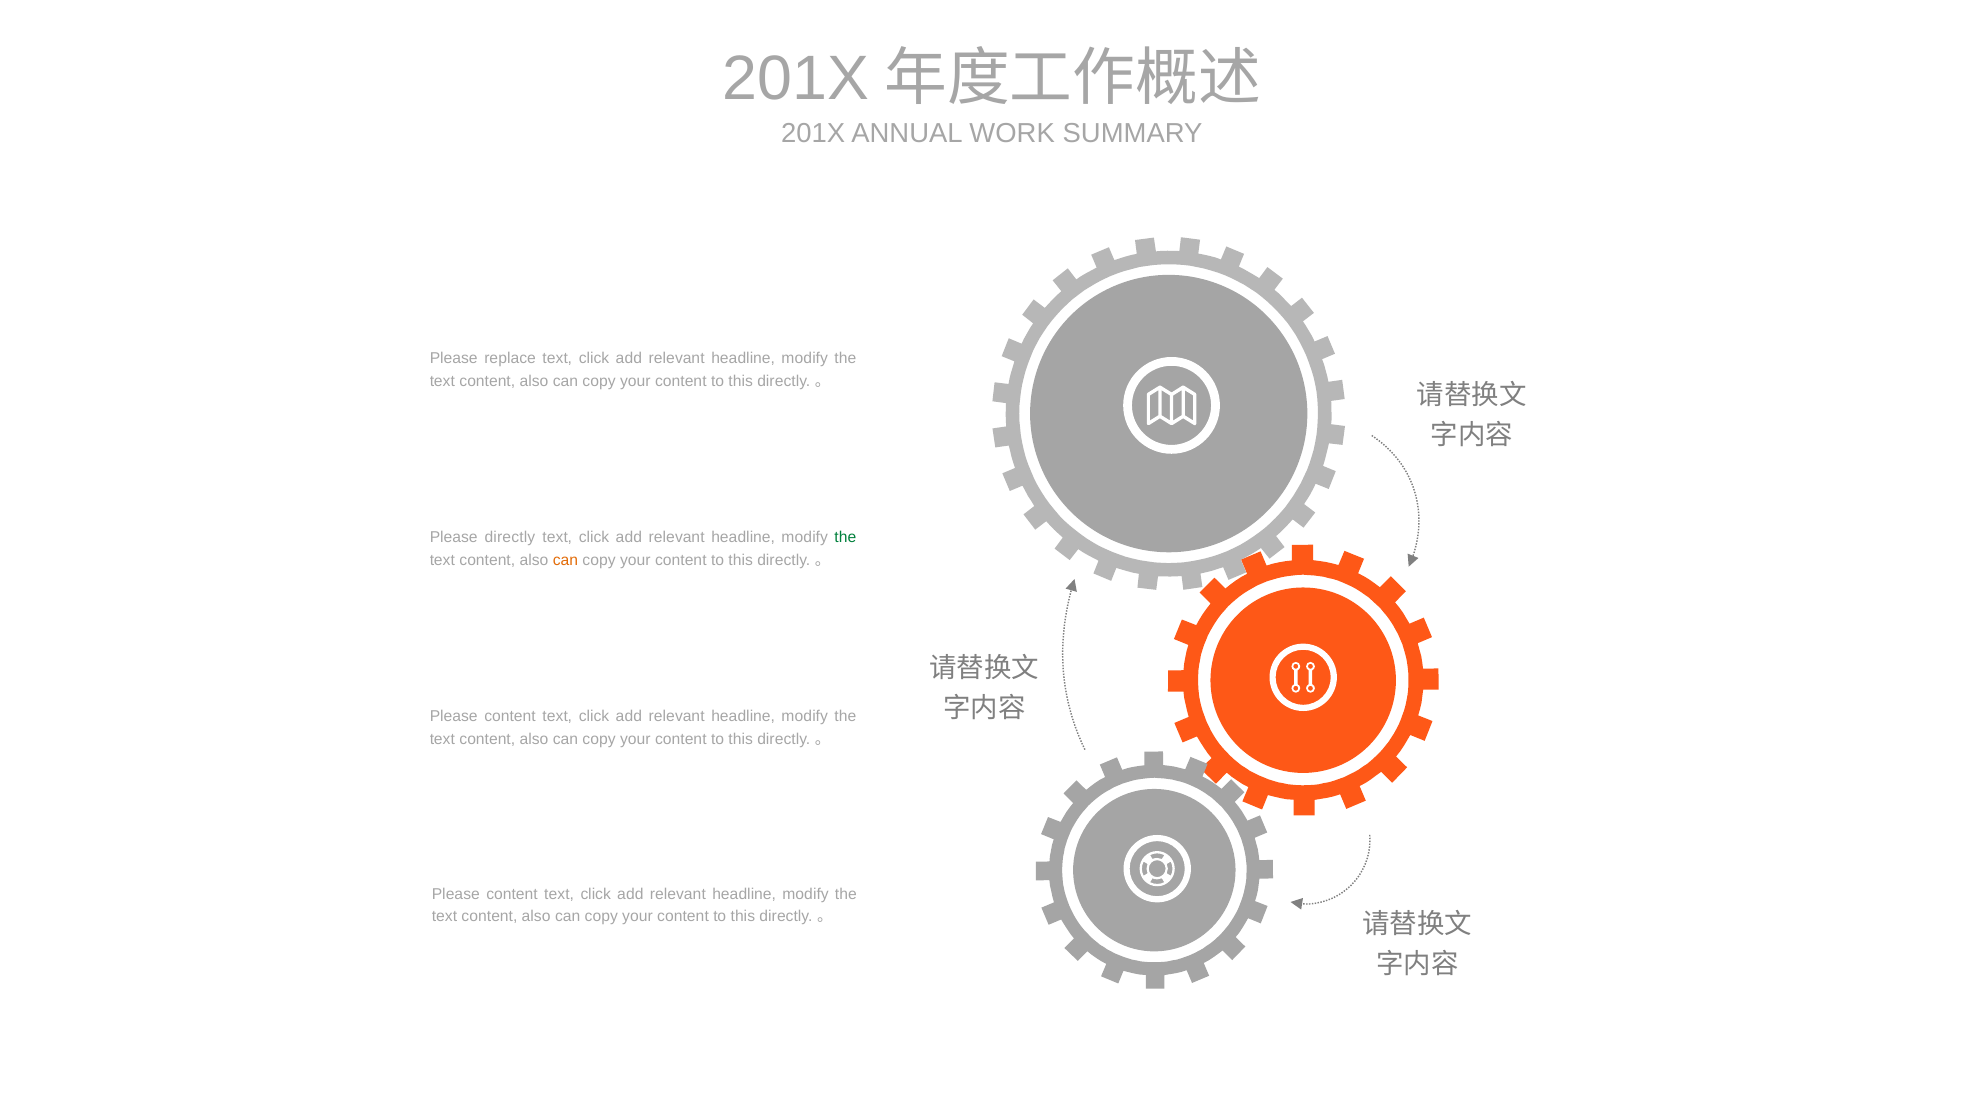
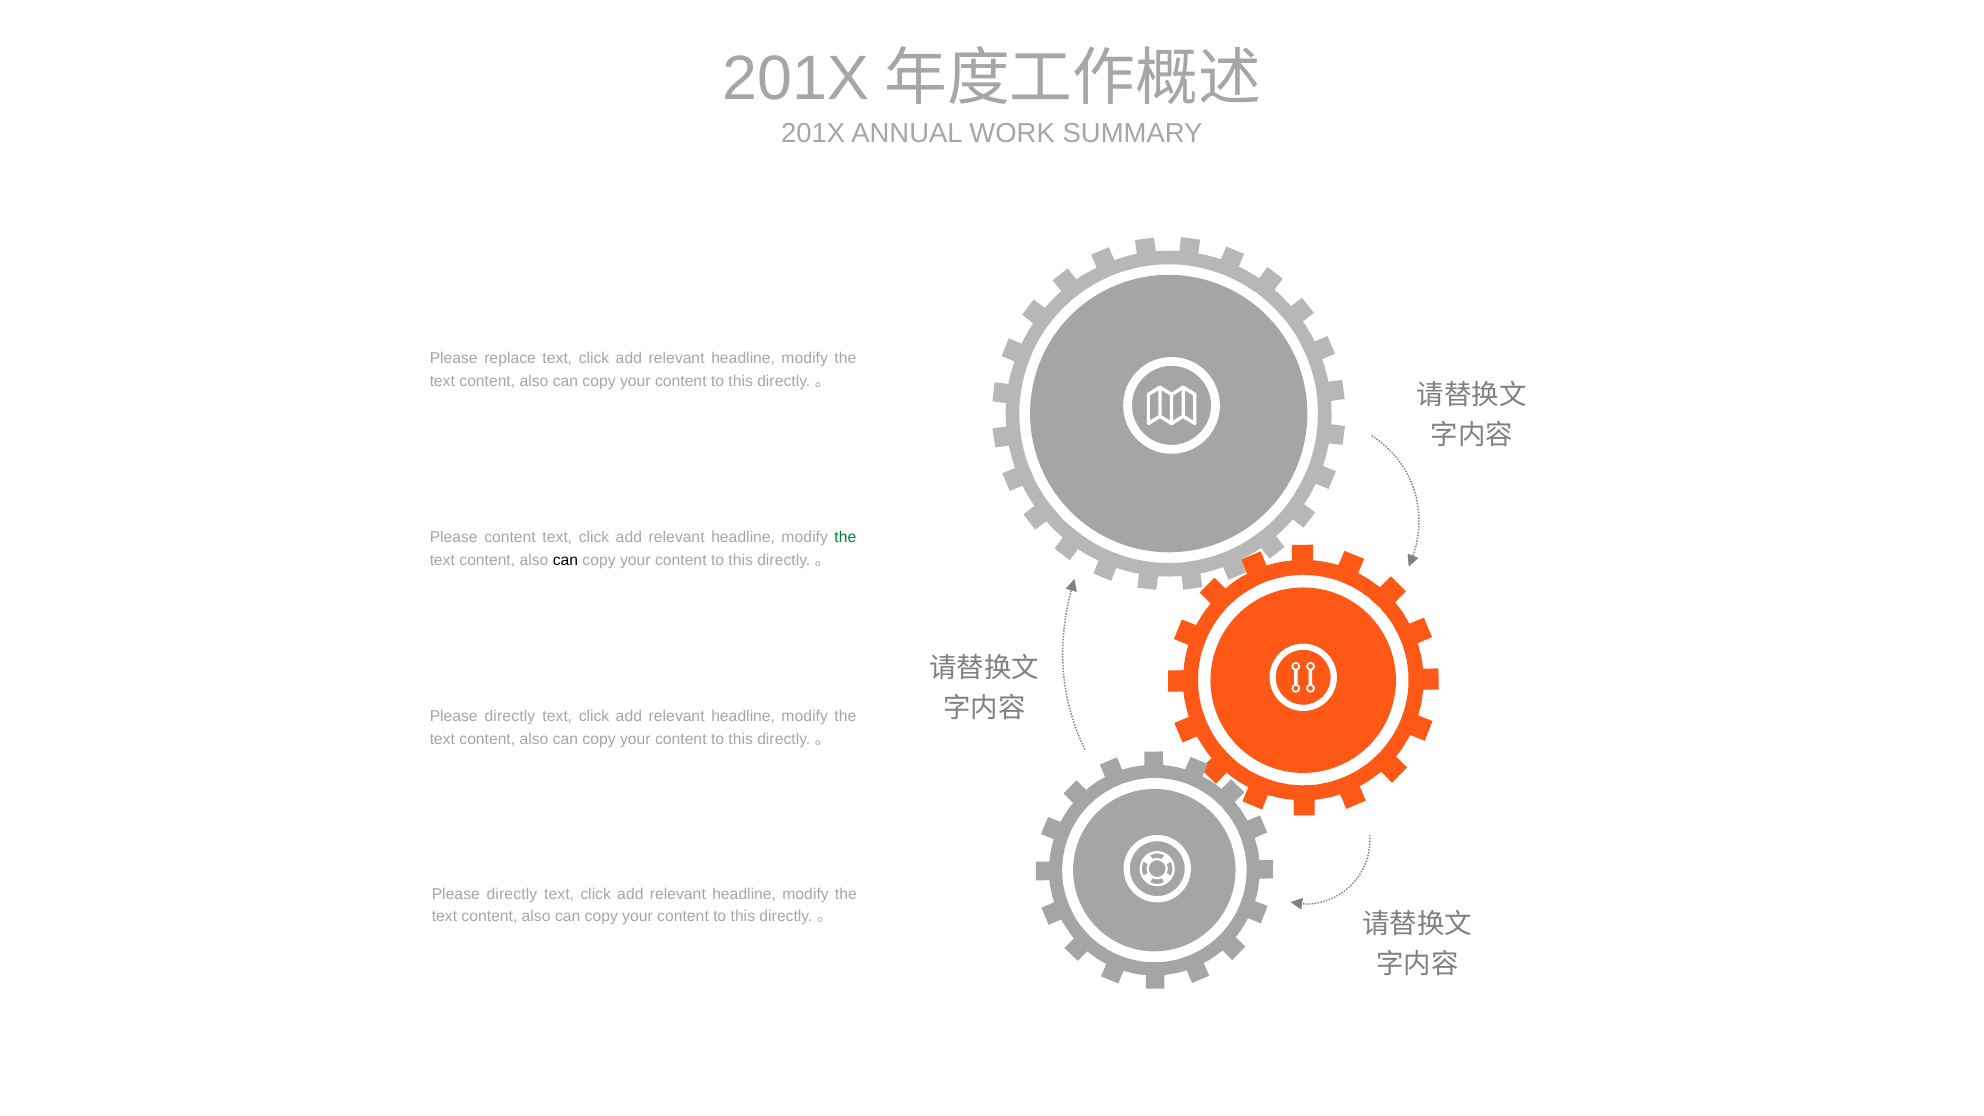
Please directly: directly -> content (510, 537)
can colour: orange -> black (566, 560)
content: content -> directly (510, 716)
content: content -> directly (512, 894)
